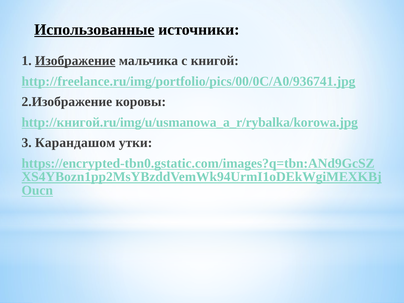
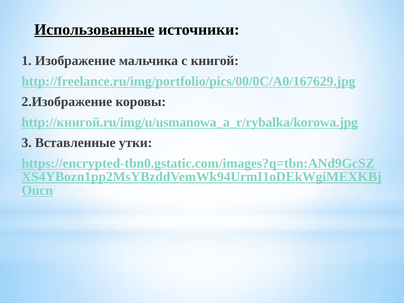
Изображение underline: present -> none (75, 61)
http://freelance.ru/img/portfolio/pics/00/0C/A0/936741.jpg: http://freelance.ru/img/portfolio/pics/00/0C/A0/936741.jpg -> http://freelance.ru/img/portfolio/pics/00/0C/A0/167629.jpg (188, 81)
Карандашом: Карандашом -> Вставленные (75, 143)
